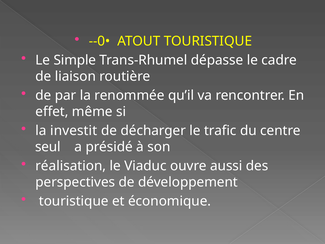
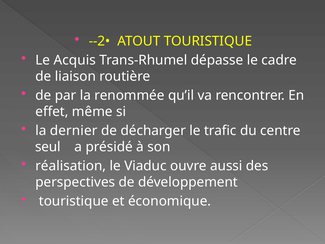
--0•: --0• -> --2• (100, 41)
Simple: Simple -> Acquis (75, 60)
investit: investit -> dernier (74, 131)
